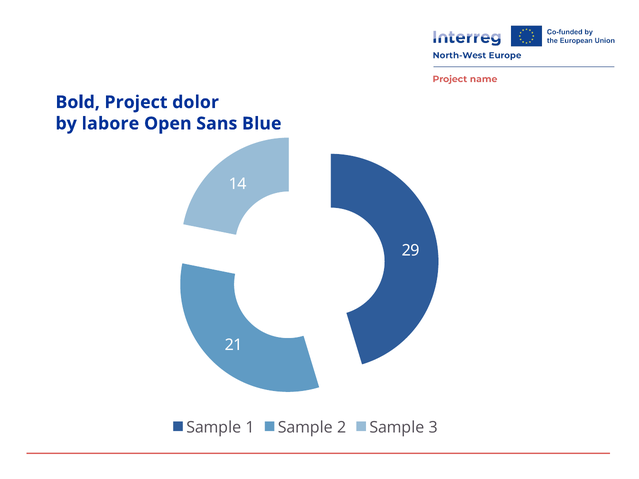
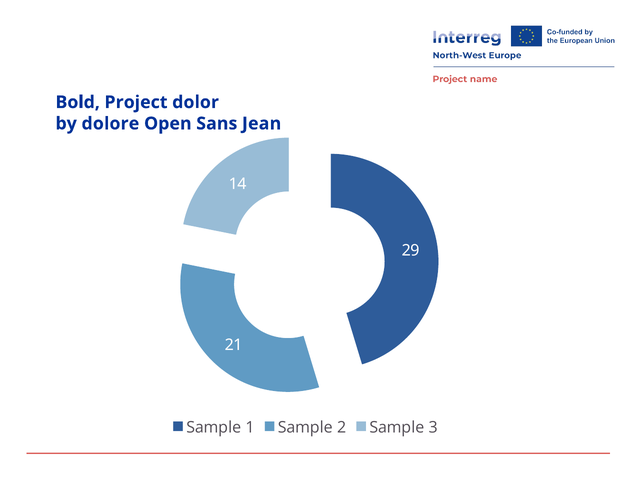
labore: labore -> dolore (110, 124)
Blue: Blue -> Jean (262, 124)
